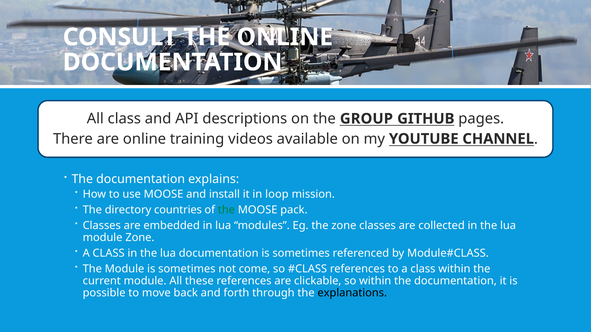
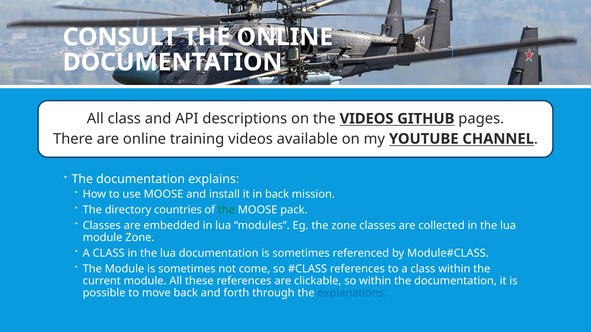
the GROUP: GROUP -> VIDEOS (367, 119)
in loop: loop -> back (277, 194)
explanations colour: black -> blue (352, 293)
